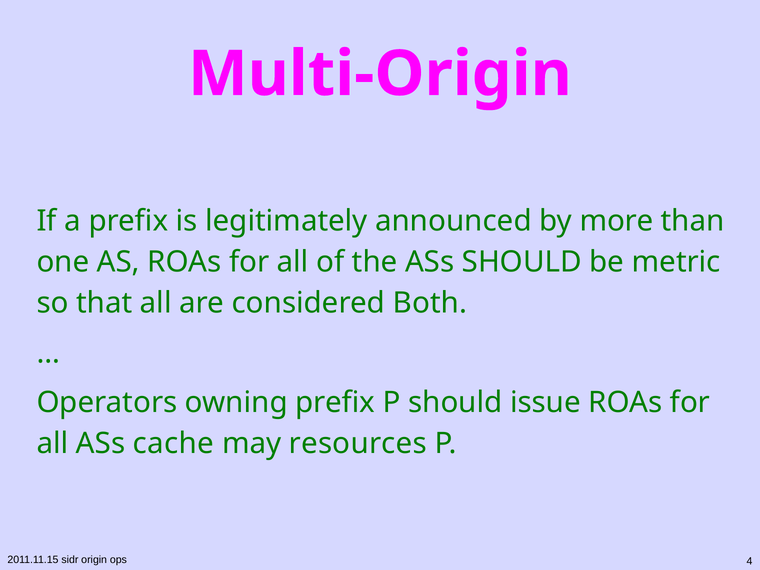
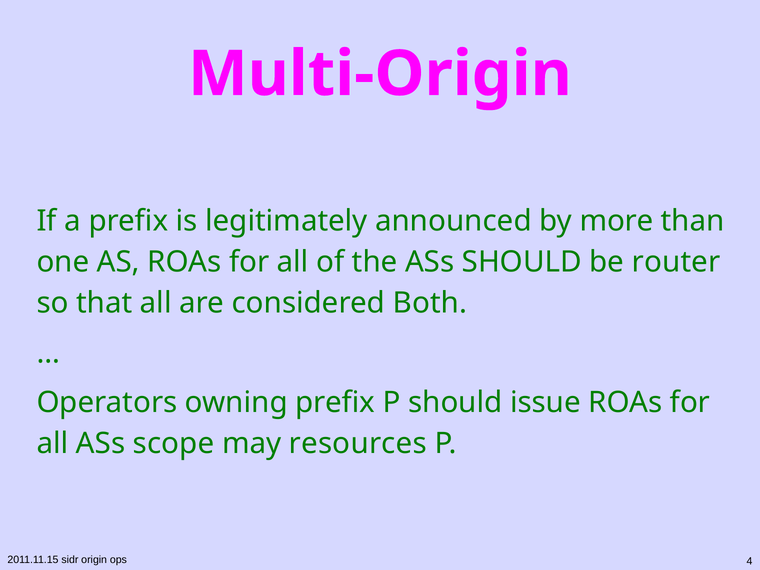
metric: metric -> router (676, 262)
cache: cache -> scope (174, 443)
